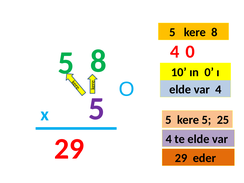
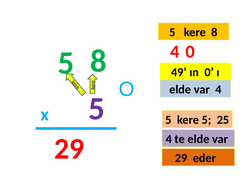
10: 10 -> 49 (179, 72)
